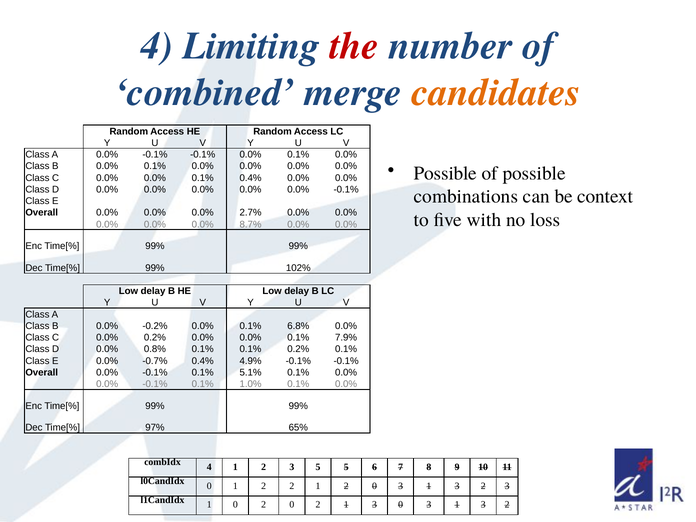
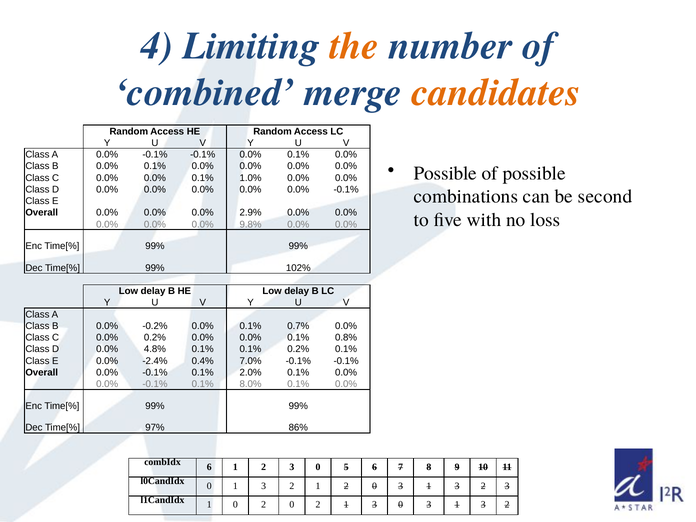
the colour: red -> orange (354, 46)
0.1% 0.4%: 0.4% -> 1.0% (251, 178)
context: context -> second (605, 196)
2.7%: 2.7% -> 2.9% (251, 213)
8.7%: 8.7% -> 9.8% (251, 224)
6.8%: 6.8% -> 0.7% (298, 326)
7.9%: 7.9% -> 0.8% (346, 338)
0.8%: 0.8% -> 4.8% (155, 349)
-0.7%: -0.7% -> -2.4% (155, 361)
4.9%: 4.9% -> 7.0% (251, 361)
5.1%: 5.1% -> 2.0% (251, 372)
1.0%: 1.0% -> 8.0% (251, 384)
65%: 65% -> 86% (298, 428)
combIdx 4: 4 -> 6 (209, 467)
2 3 5: 5 -> 0 (318, 467)
0 1 2: 2 -> 3 (264, 486)
